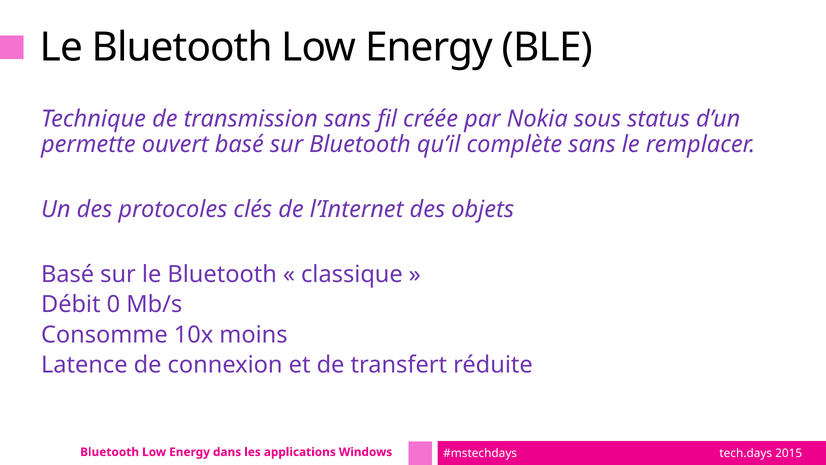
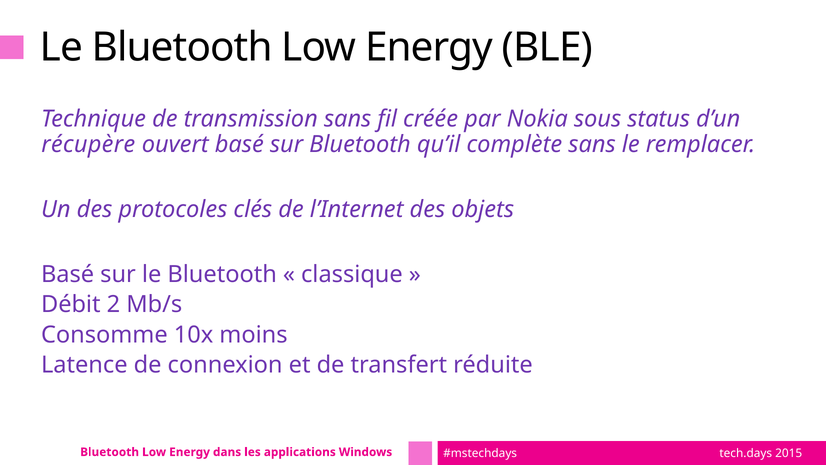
permette: permette -> récupère (88, 144)
0: 0 -> 2 (113, 304)
